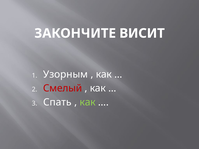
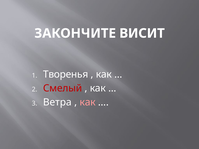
Узорным: Узорным -> Творенья (66, 74)
Спать: Спать -> Ветра (57, 102)
как colour: light green -> pink (88, 102)
